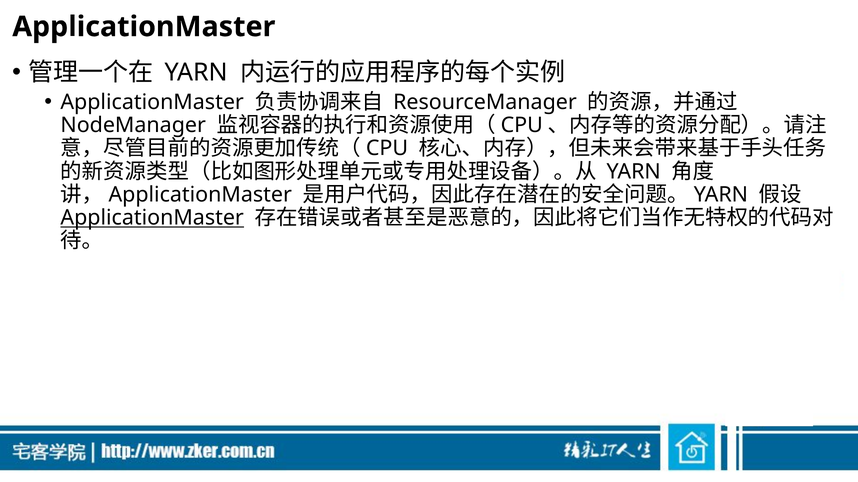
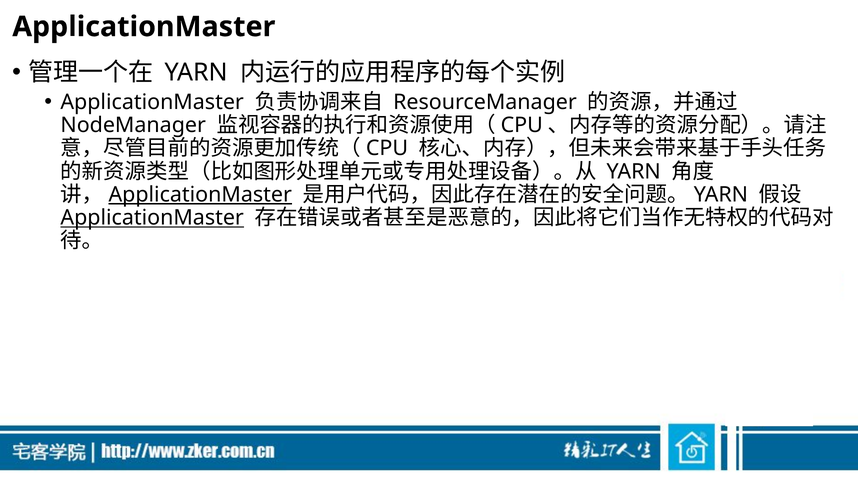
ApplicationMaster underline: none -> present (200, 195)
